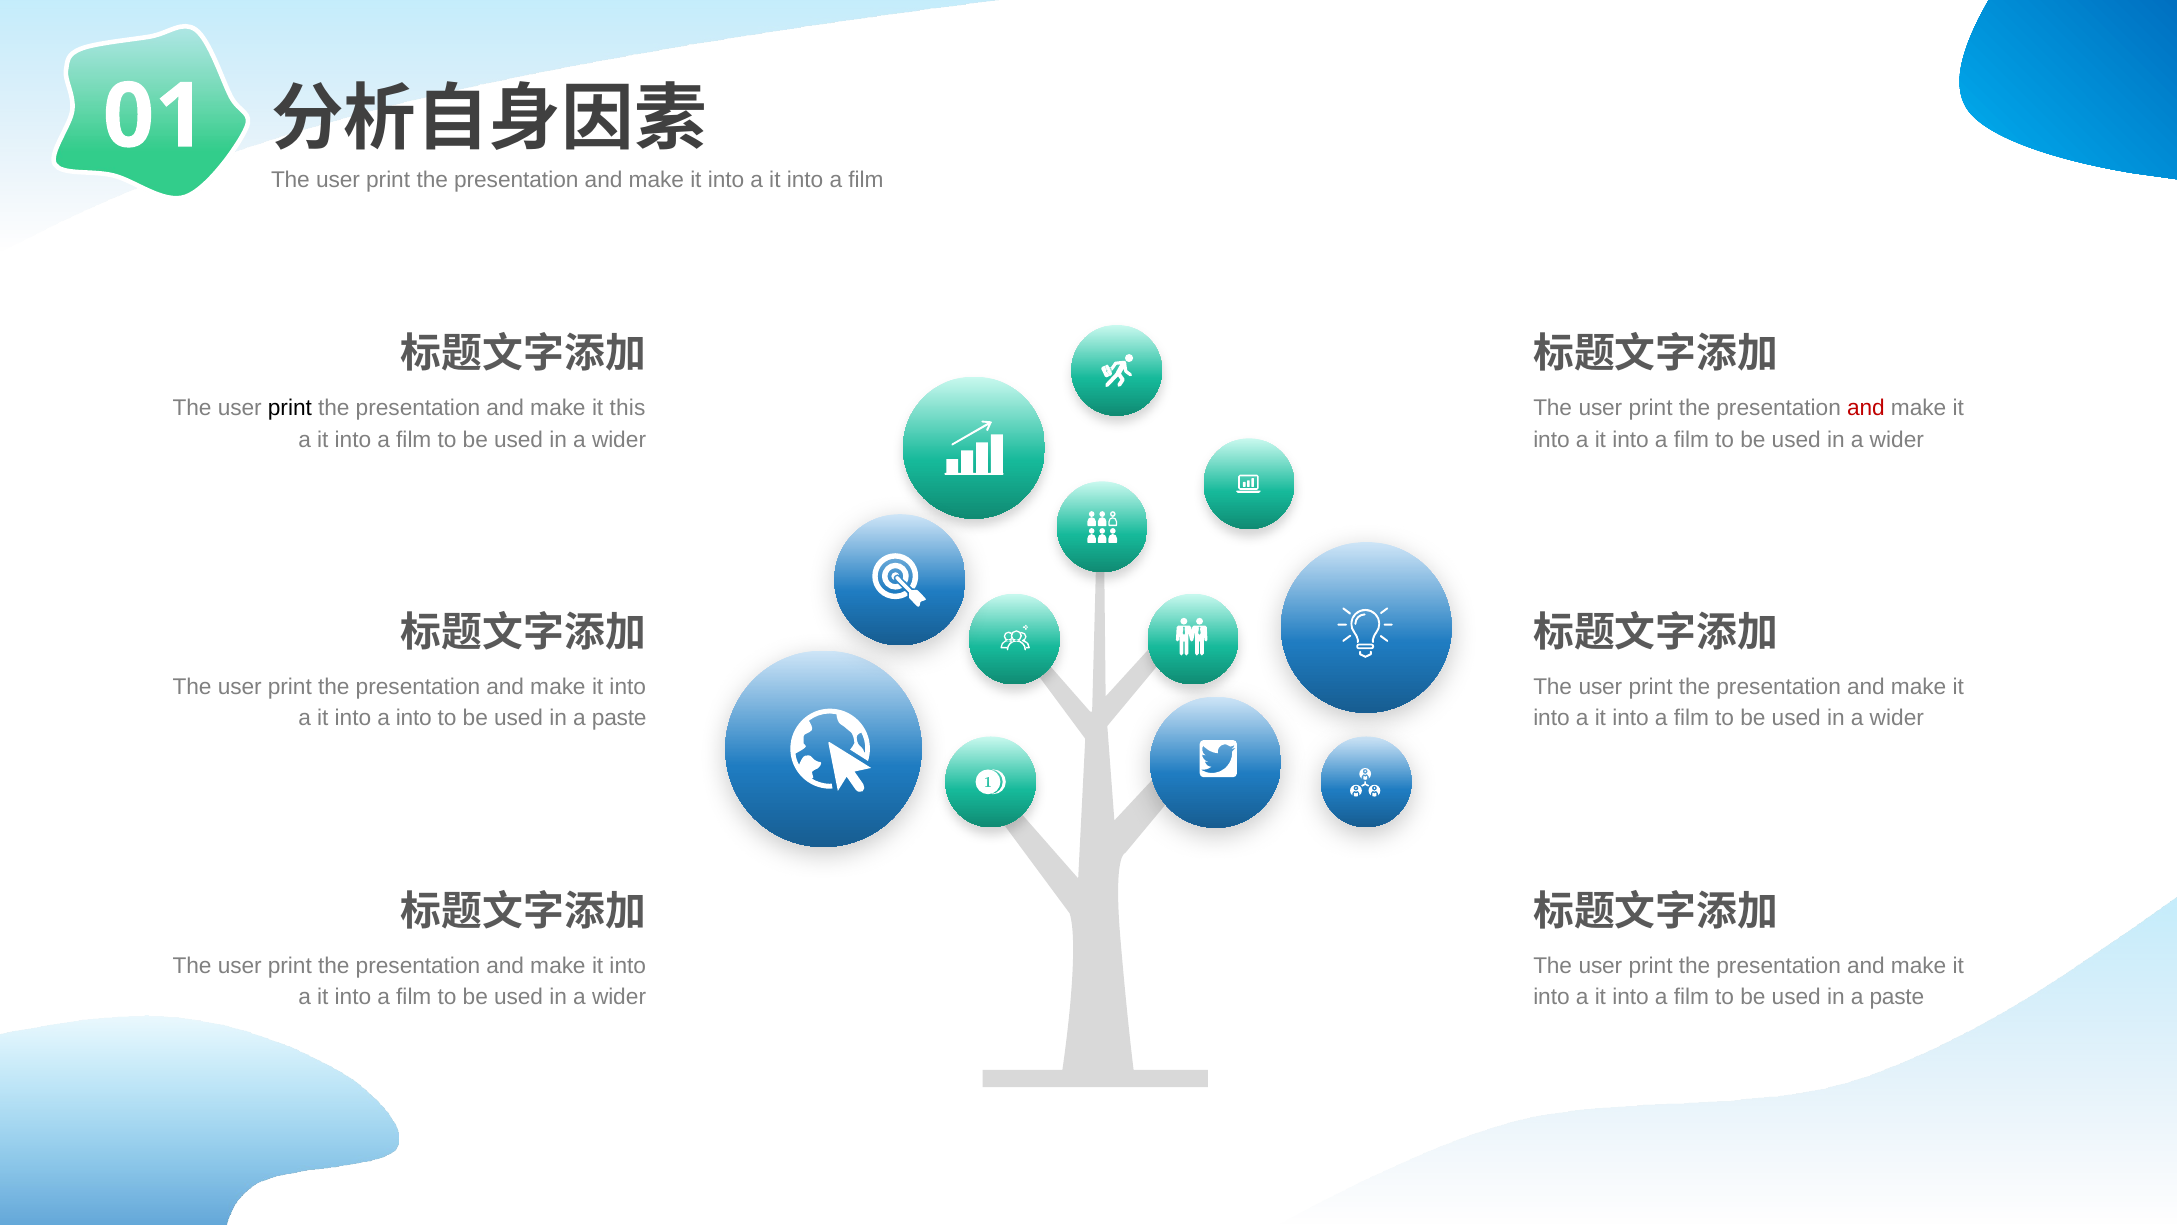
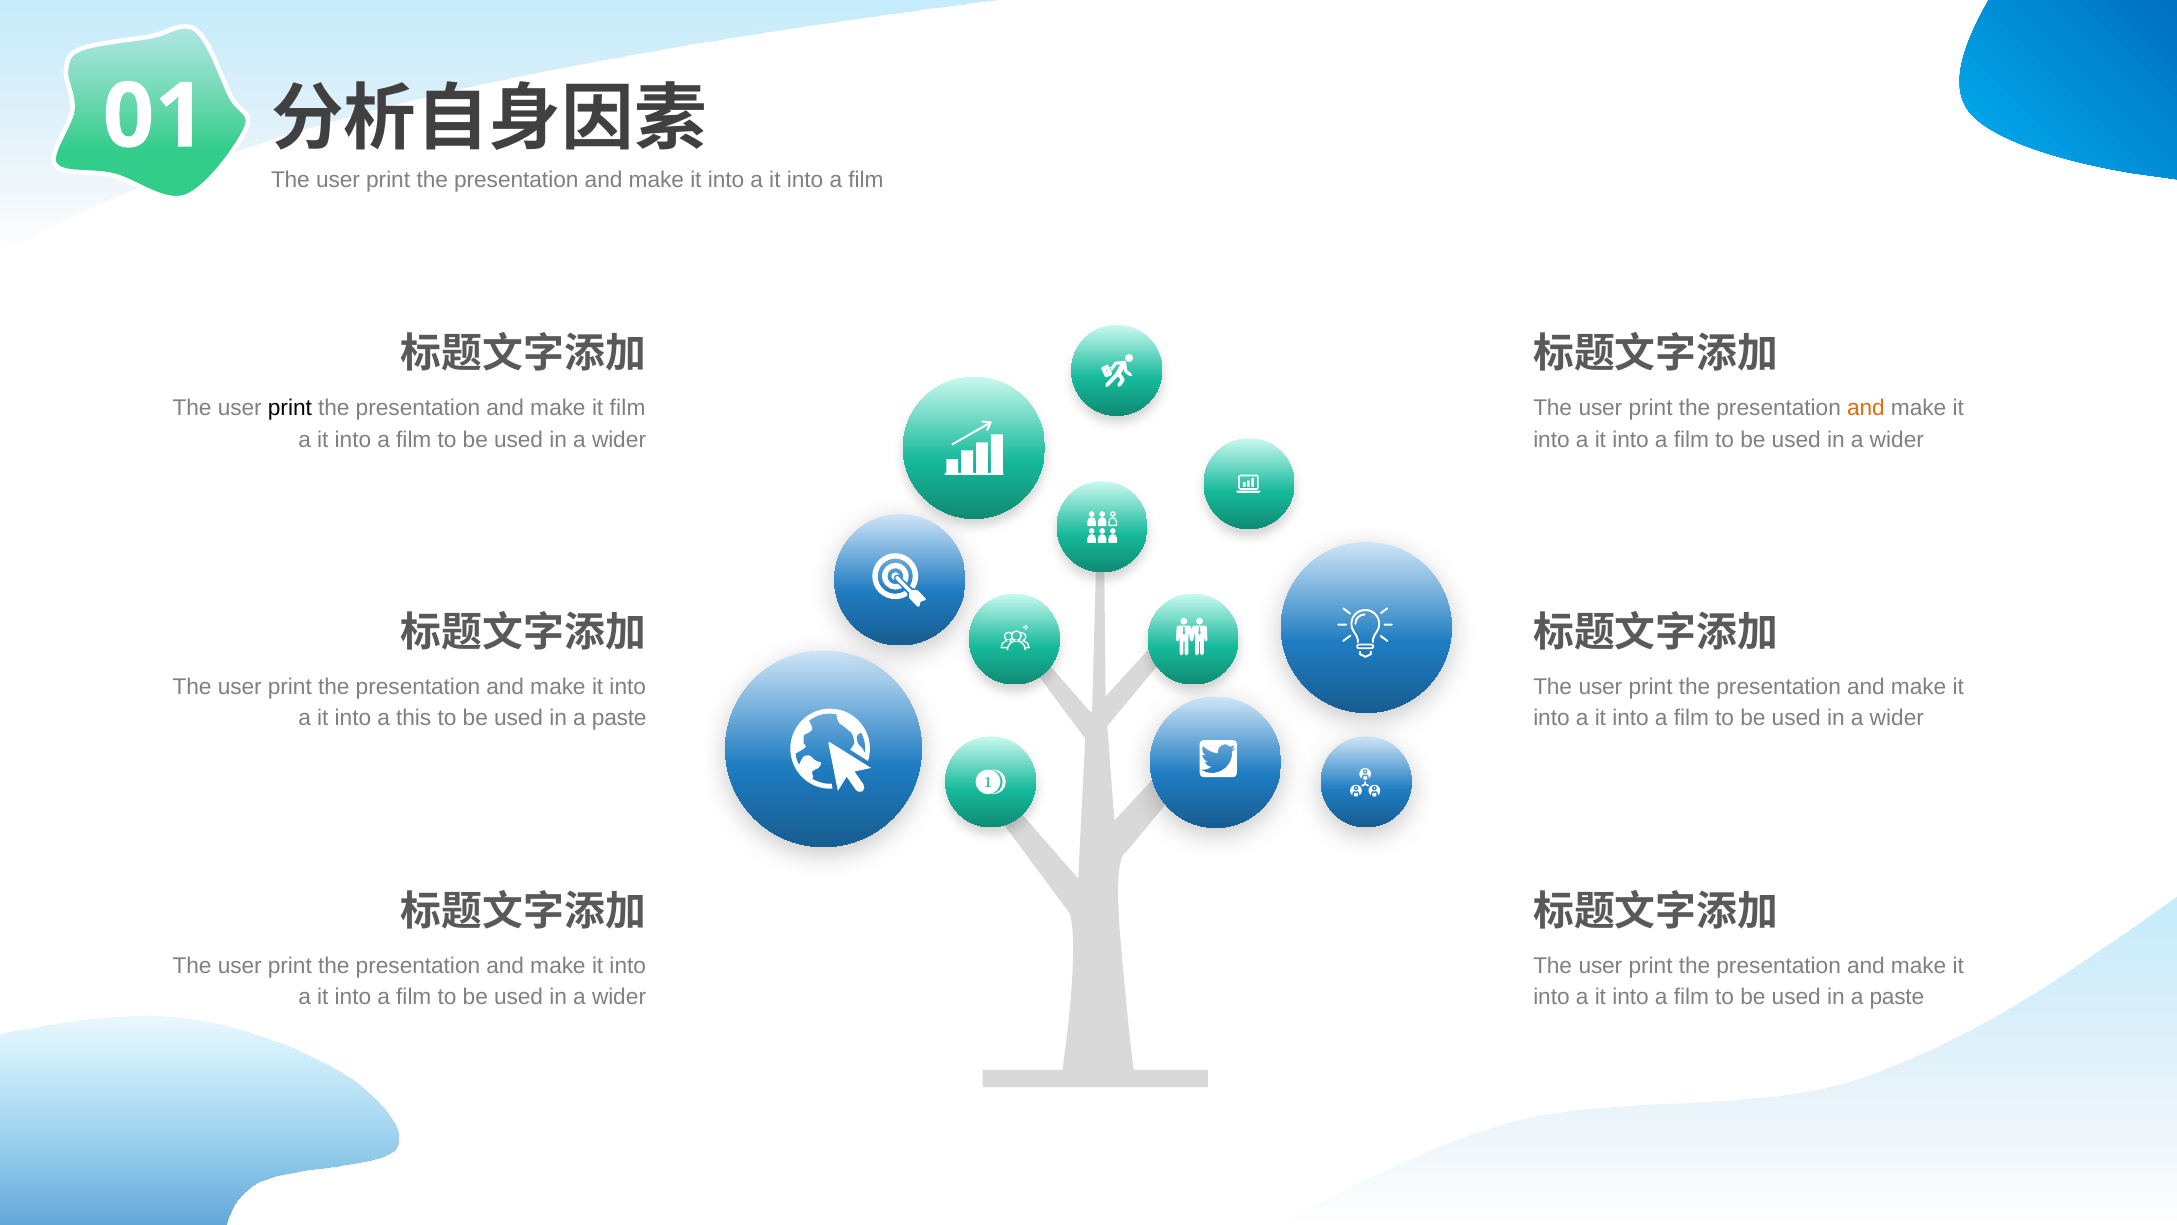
it this: this -> film (628, 408)
and colour: red -> orange (1866, 408)
a into: into -> this (414, 718)
